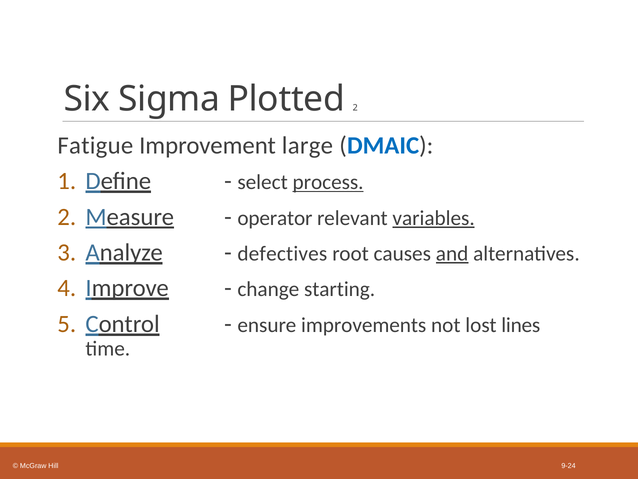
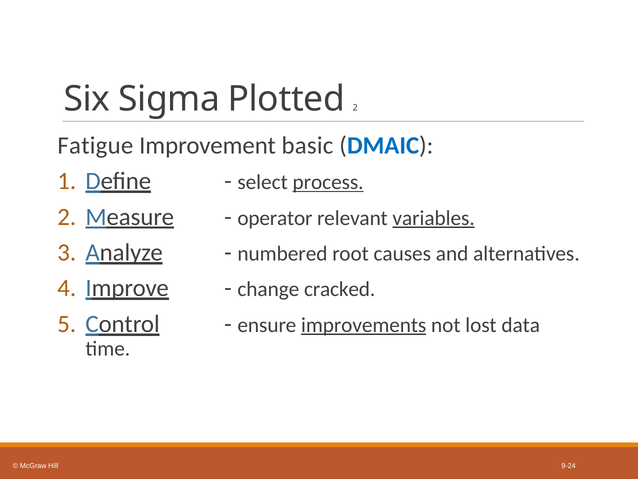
large: large -> basic (307, 145)
defectives: defectives -> numbered (282, 253)
and underline: present -> none (452, 253)
starting: starting -> cracked (340, 289)
improvements underline: none -> present (364, 325)
lines: lines -> data (521, 325)
